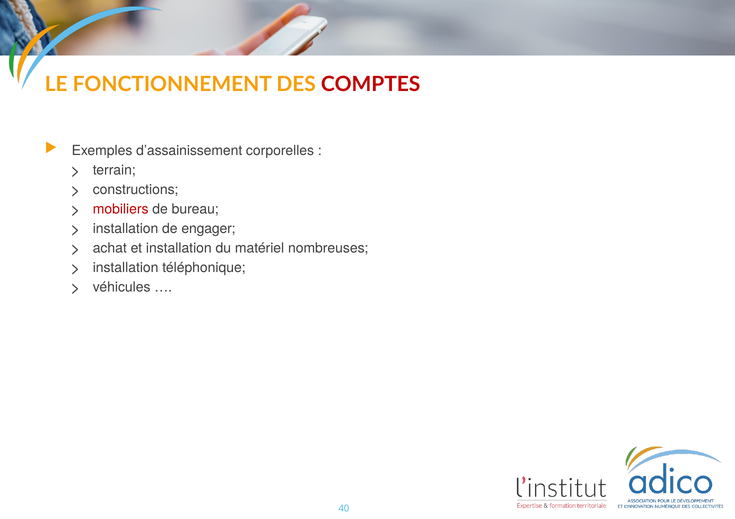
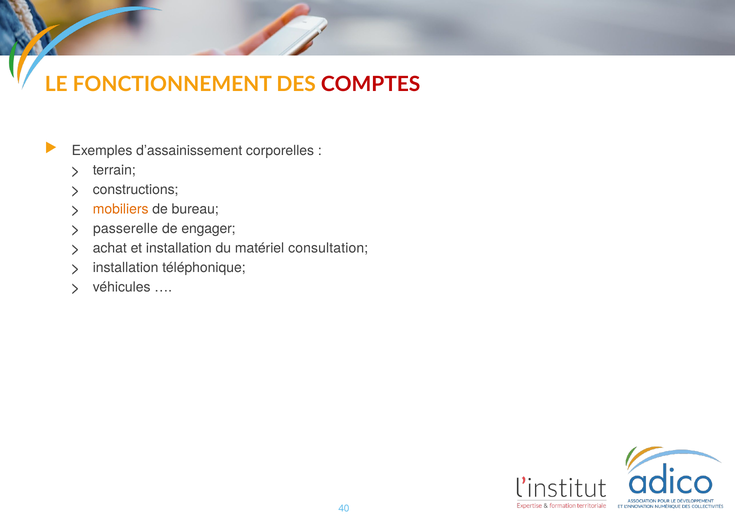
mobiliers colour: red -> orange (121, 209)
installation: installation -> passerelle (125, 229)
nombreuses: nombreuses -> consultation (328, 248)
